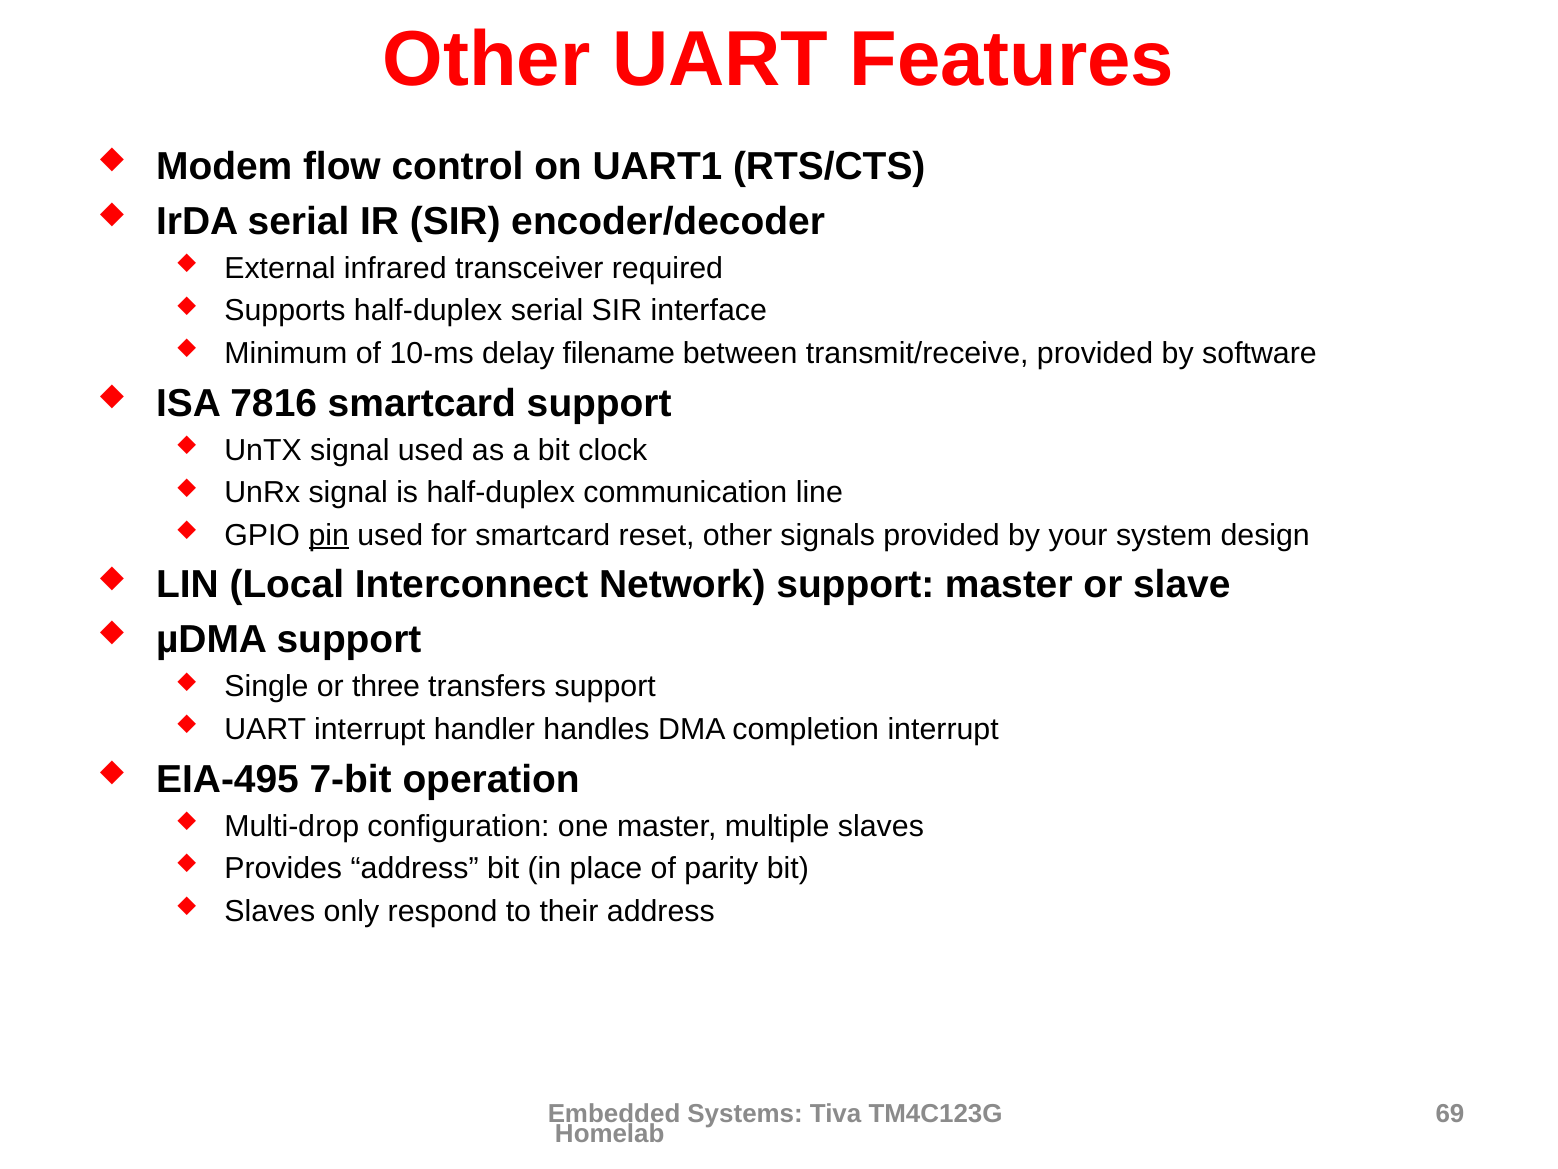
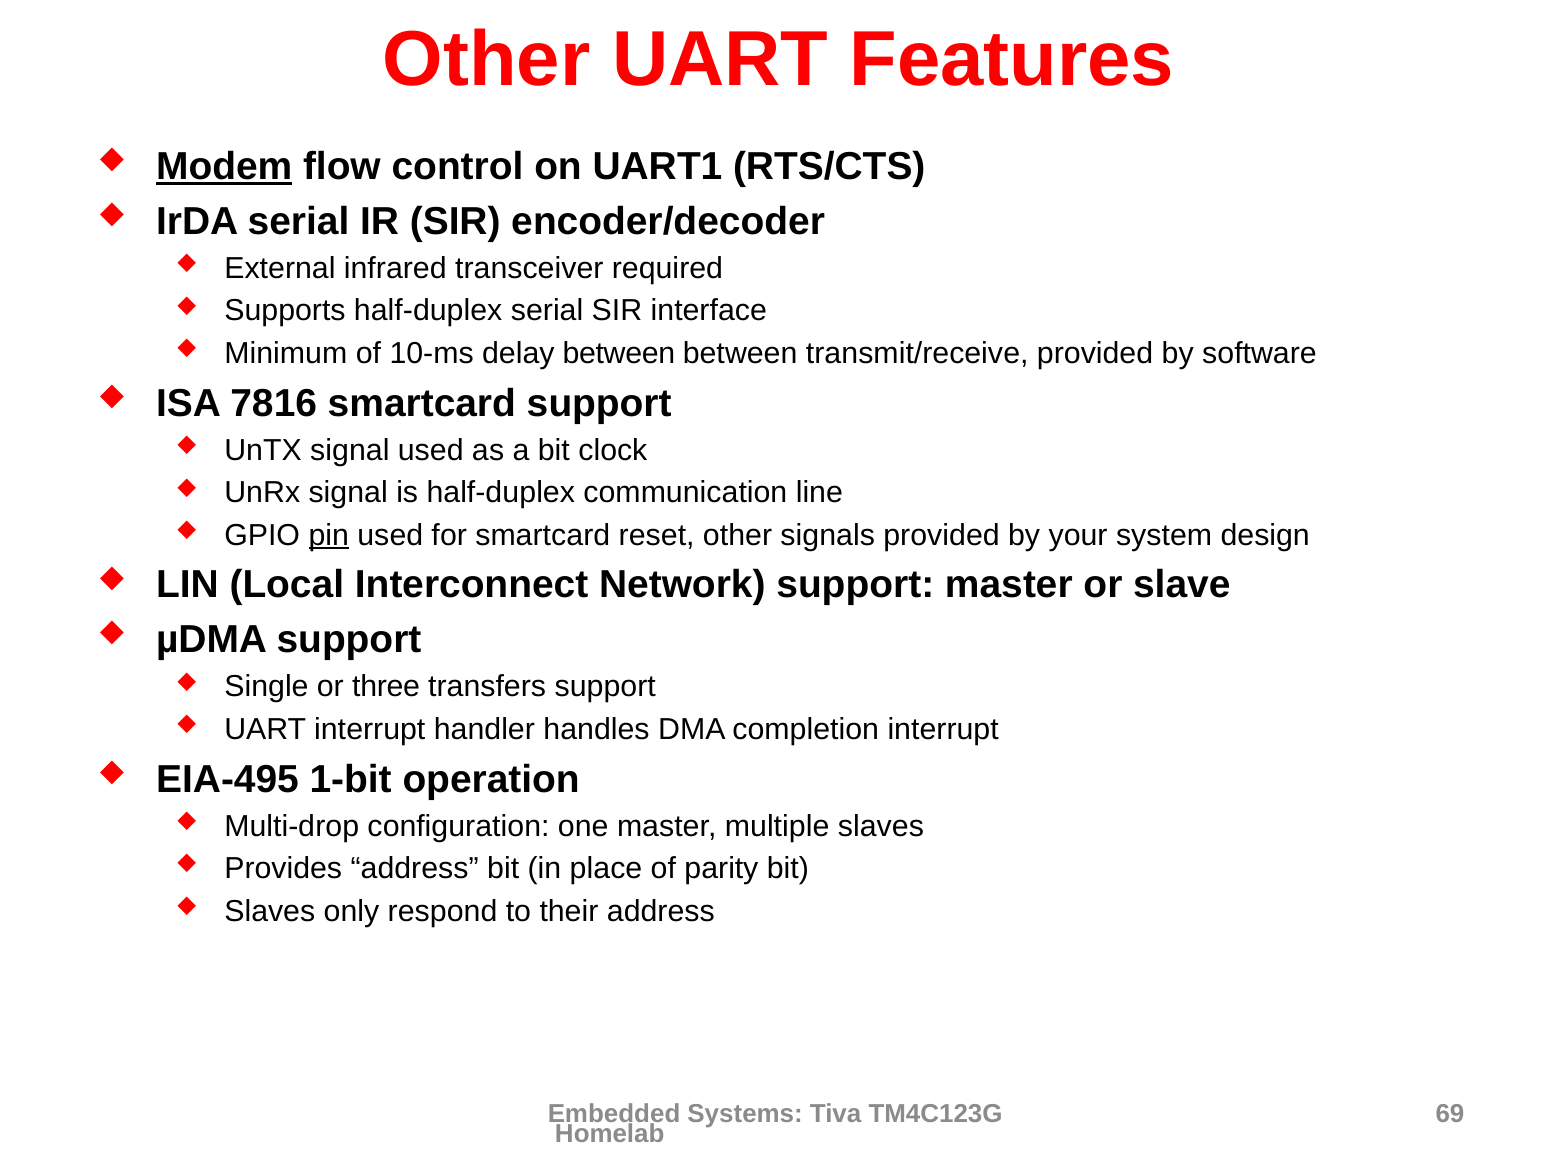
Modem underline: none -> present (224, 167)
delay filename: filename -> between (619, 353)
7-bit: 7-bit -> 1-bit (351, 779)
